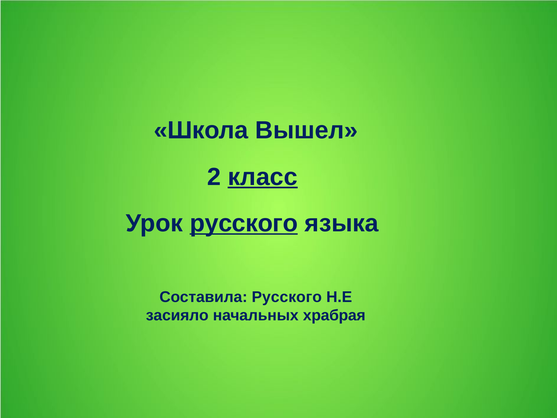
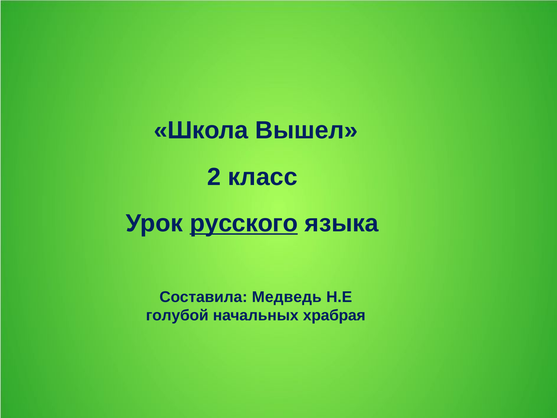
класс underline: present -> none (263, 177)
Составила Русского: Русского -> Медведь (287, 297)
засияло: засияло -> голубой (177, 315)
